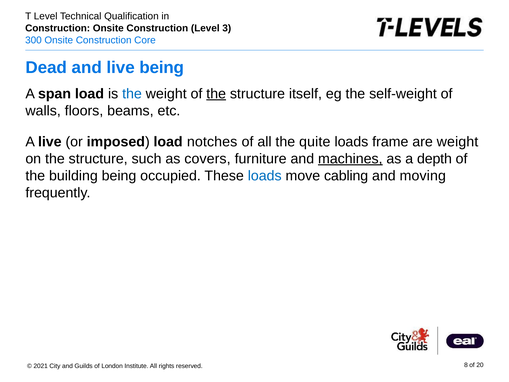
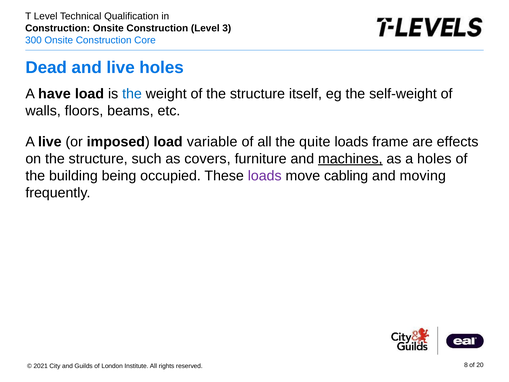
live being: being -> holes (162, 67)
span: span -> have (54, 94)
the underline: present -> none (216, 94)
notches: notches -> variable (212, 142)
are weight: weight -> effects (458, 142)
a depth: depth -> holes (434, 159)
loads colour: blue -> purple (265, 176)
